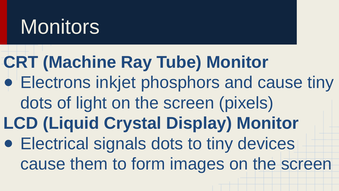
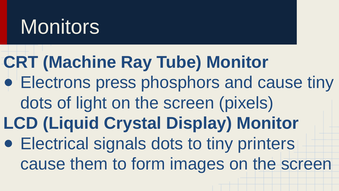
inkjet: inkjet -> press (116, 82)
devices: devices -> printers (266, 143)
